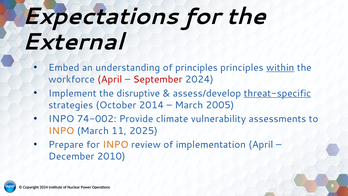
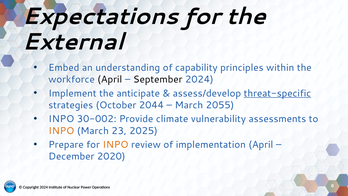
of principles: principles -> capability (196, 67)
within underline: present -> none (280, 67)
April colour: red -> black (110, 79)
September colour: red -> black (158, 79)
disruptive: disruptive -> anticipate (138, 93)
2014: 2014 -> 2044 (151, 105)
2005: 2005 -> 2055 (220, 105)
74-002: 74-002 -> 30-002 (97, 119)
11: 11 -> 23 (119, 131)
2010: 2010 -> 2020 (111, 156)
